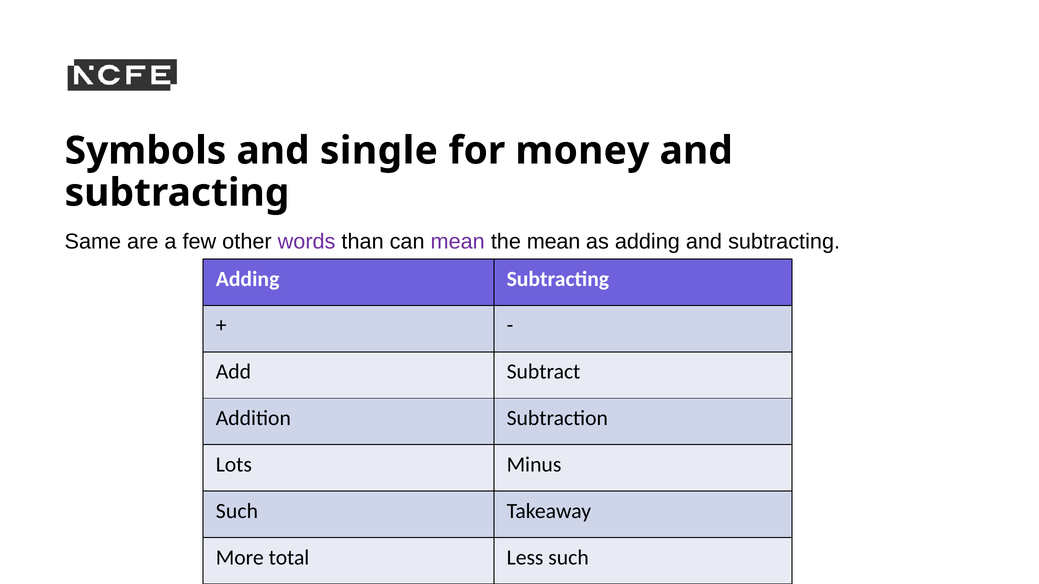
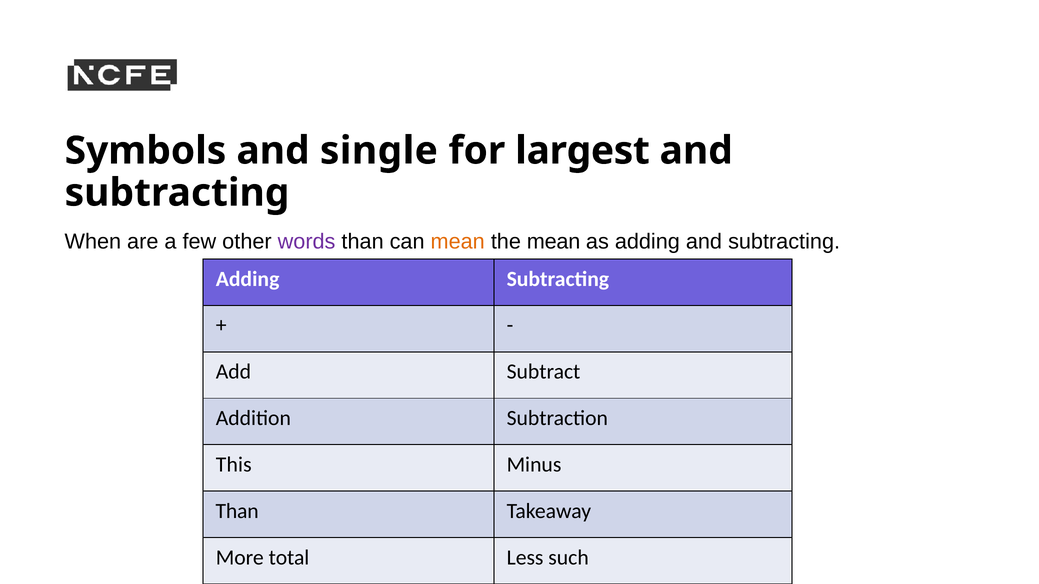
money: money -> largest (583, 151)
Same: Same -> When (93, 242)
mean colour: purple -> orange (458, 242)
Lots: Lots -> This (234, 465)
Such: Such -> Than (237, 511)
